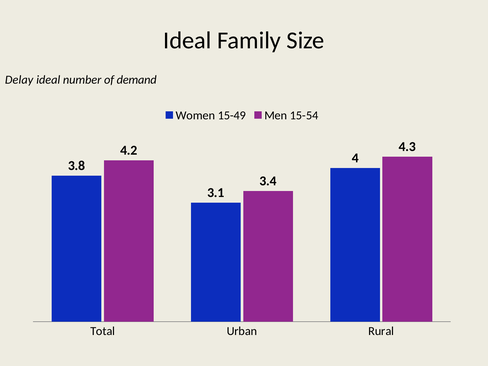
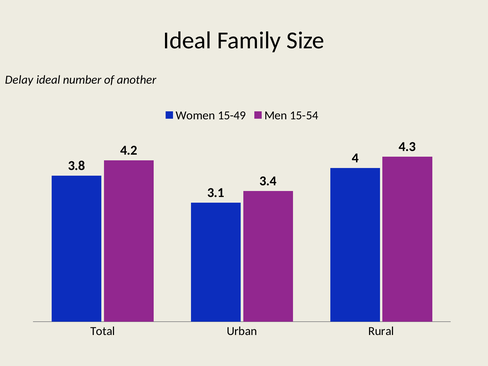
demand: demand -> another (137, 80)
